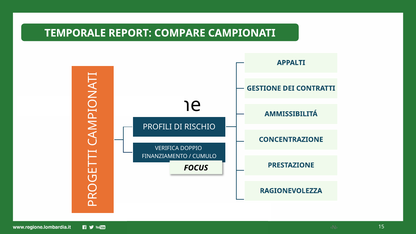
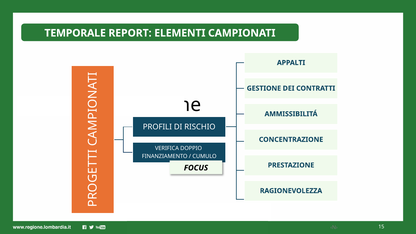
COMPARE: COMPARE -> ELEMENTI (180, 33)
